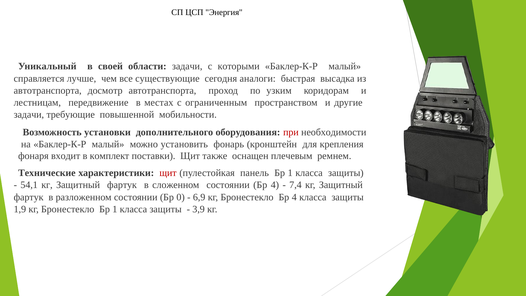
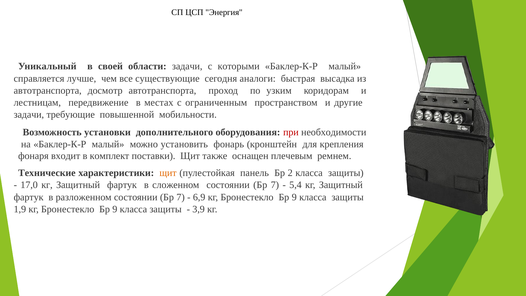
щит colour: red -> orange (168, 173)
панель Бр 1: 1 -> 2 (290, 173)
54,1: 54,1 -> 17,0 (29, 185)
сложенном состоянии Бр 4: 4 -> 7 (275, 185)
7,4: 7,4 -> 5,4 (295, 185)
разложенном состоянии Бр 0: 0 -> 7 (181, 197)
4: 4 -> 9 (294, 197)
1: 1 -> 9 (115, 209)
